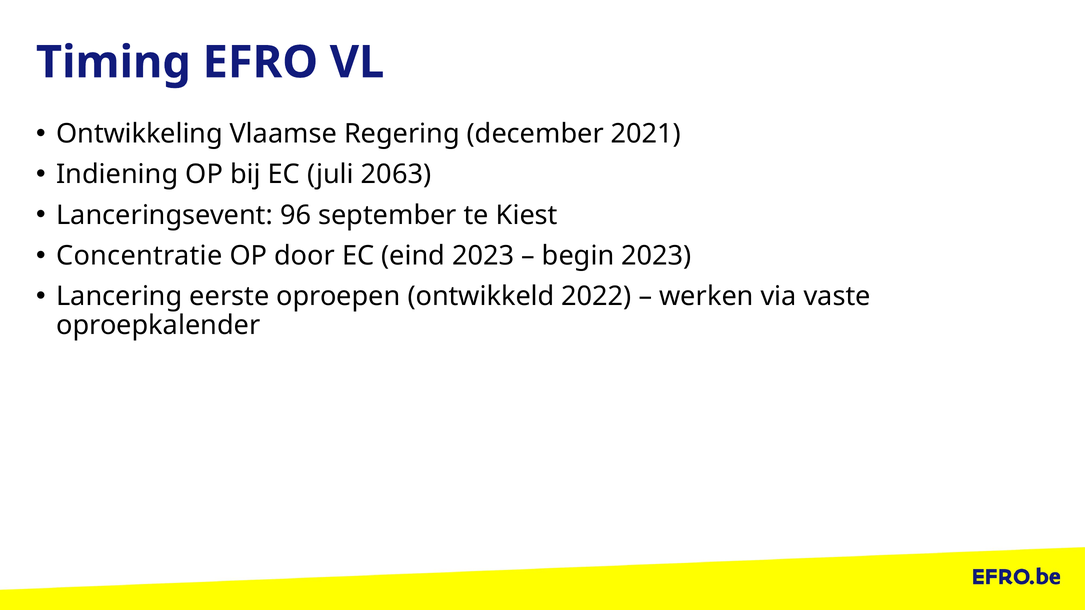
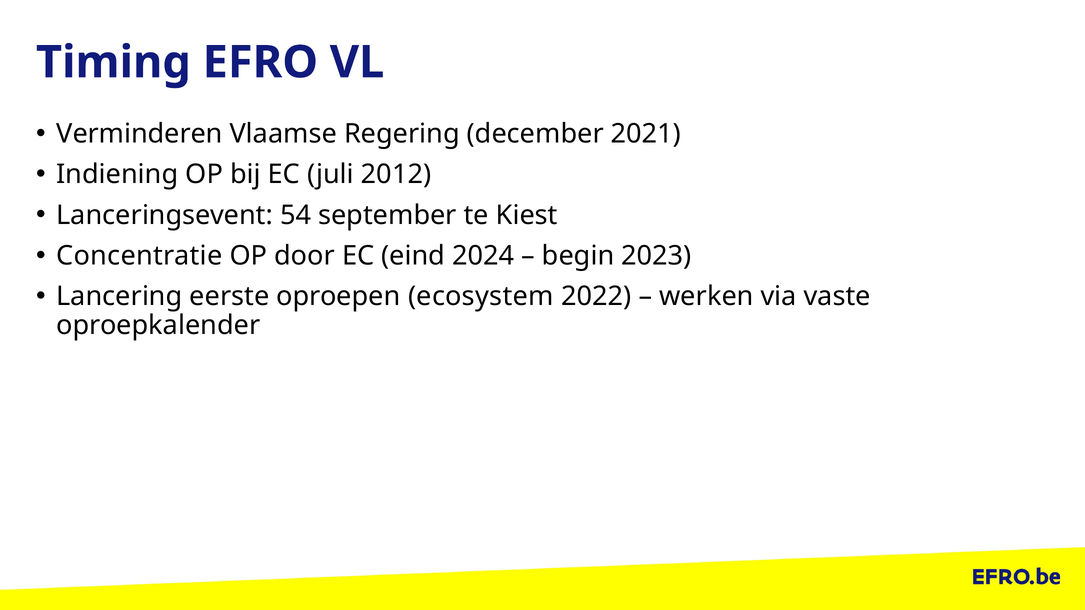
Ontwikkeling: Ontwikkeling -> Verminderen (139, 134)
2063: 2063 -> 2012 (396, 175)
96: 96 -> 54 (296, 215)
eind 2023: 2023 -> 2024 (483, 256)
ontwikkeld: ontwikkeld -> ecosystem (481, 296)
